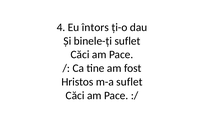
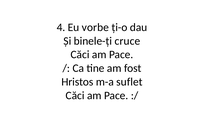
întors: întors -> vorbe (95, 27)
binele-ți suflet: suflet -> cruce (127, 41)
